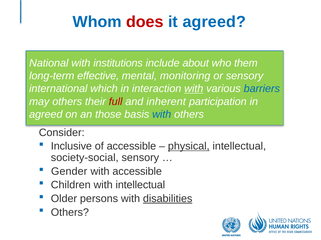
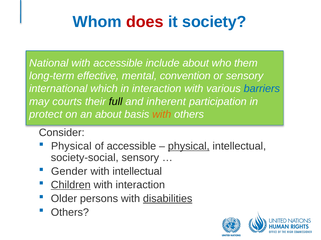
it agreed: agreed -> society (214, 22)
with institutions: institutions -> accessible (118, 63)
monitoring: monitoring -> convention (185, 76)
with underline: present -> none (194, 89)
may others: others -> courts (67, 102)
full colour: red -> black (116, 102)
agreed: agreed -> protect (46, 115)
an those: those -> about (108, 115)
with colour: blue -> orange (162, 115)
Inclusive: Inclusive -> Physical (71, 147)
with accessible: accessible -> intellectual (137, 172)
Children underline: none -> present (71, 186)
with intellectual: intellectual -> interaction (140, 186)
